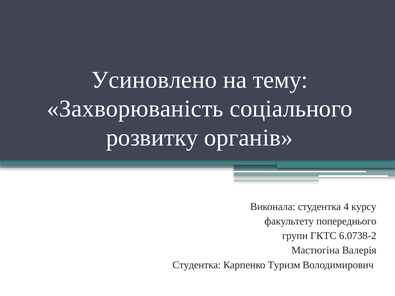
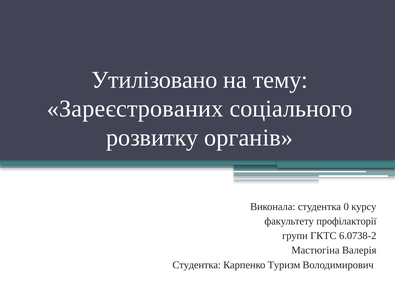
Усиновлено: Усиновлено -> Утилізовано (154, 80)
Захворюваність: Захворюваність -> Зареєстрованих (135, 109)
4: 4 -> 0 (346, 207)
попереднього: попереднього -> профілакторії (346, 221)
